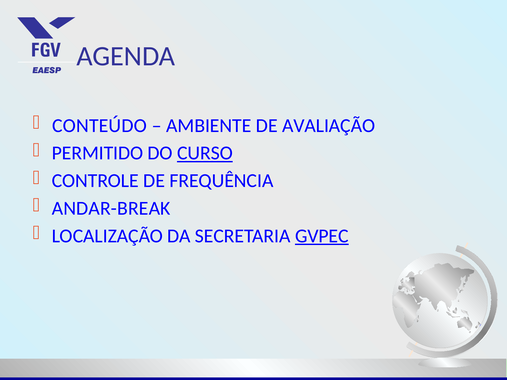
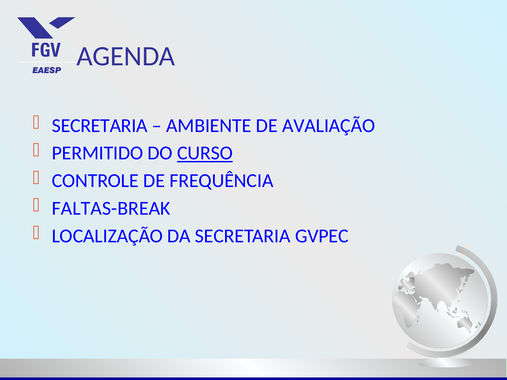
CONTEÚDO: CONTEÚDO -> SECRETARIA (100, 126)
ANDAR-BREAK: ANDAR-BREAK -> FALTAS-BREAK (111, 208)
GVPEC underline: present -> none (322, 236)
